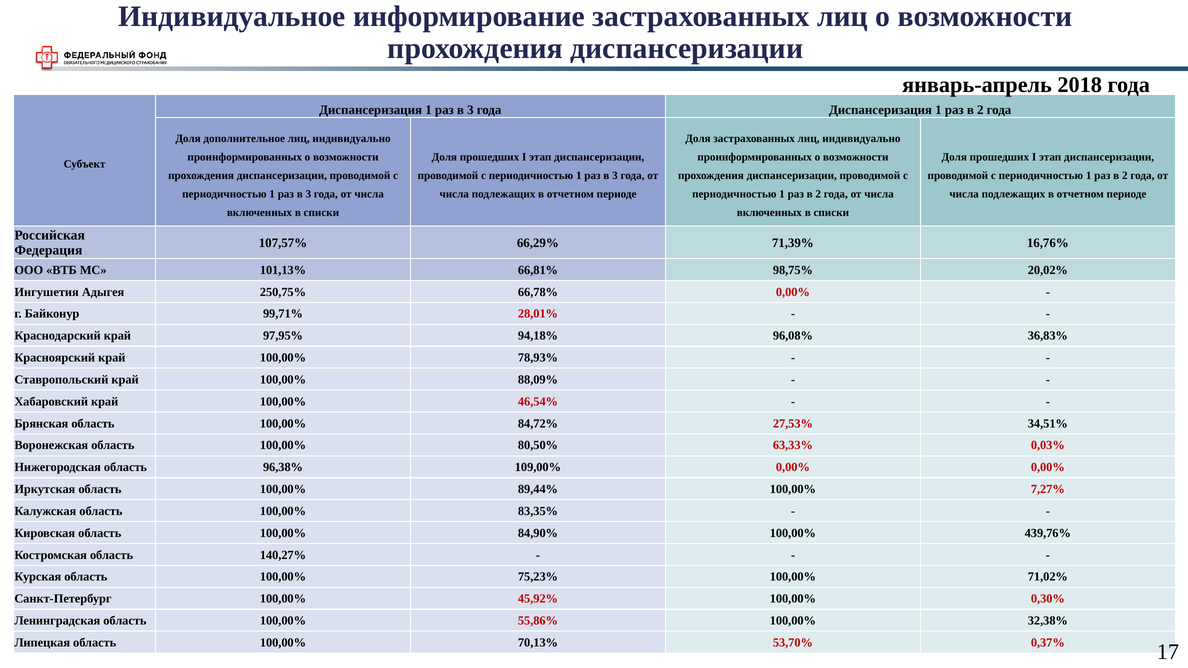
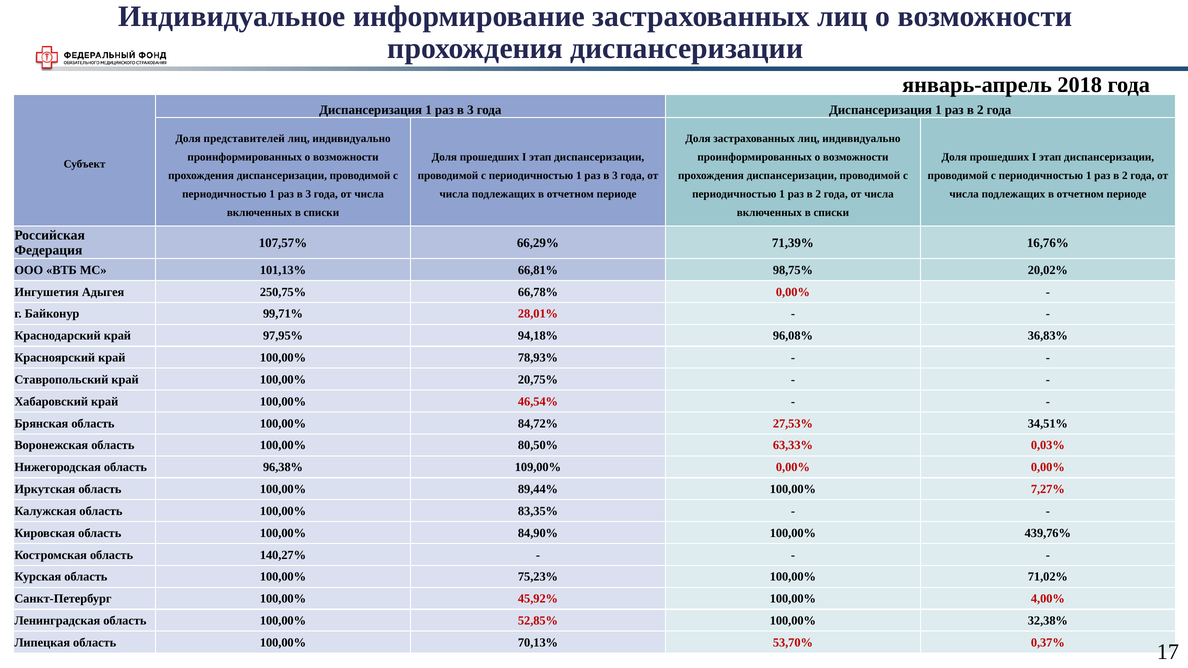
дополнительное: дополнительное -> представителей (244, 138)
88,09%: 88,09% -> 20,75% (538, 380)
0,30%: 0,30% -> 4,00% (1048, 599)
55,86%: 55,86% -> 52,85% (538, 621)
